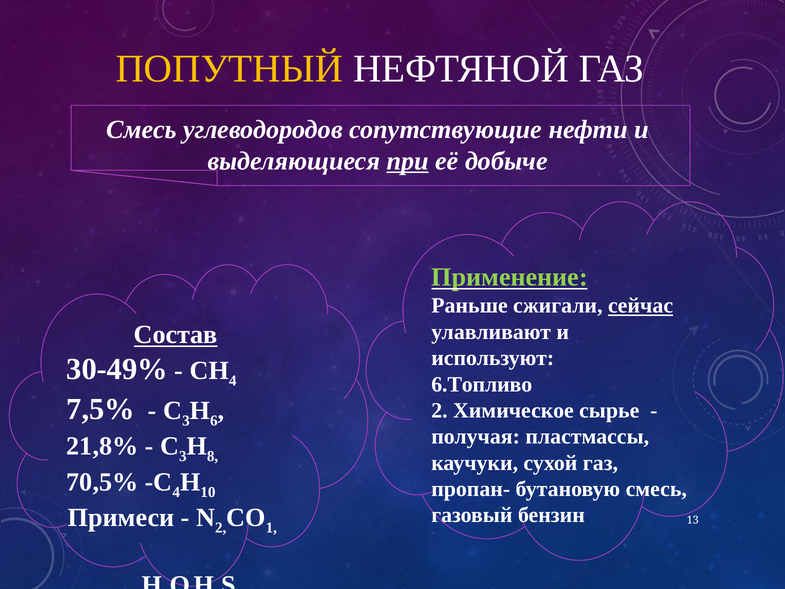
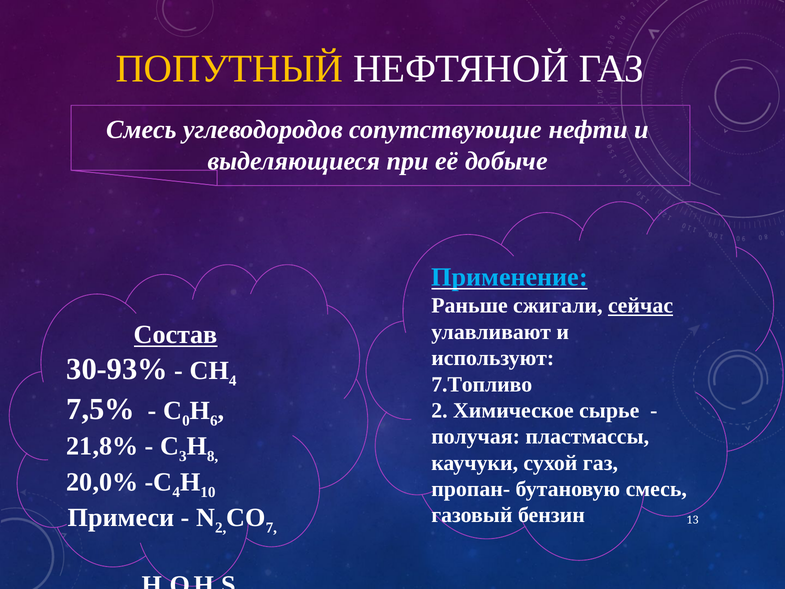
при underline: present -> none (408, 161)
Применение colour: light green -> light blue (510, 277)
30-49%: 30-49% -> 30-93% (117, 369)
6.Топливо: 6.Топливо -> 7.Топливо (482, 384)
3: 3 -> 0 (186, 421)
70,5%: 70,5% -> 20,0% (102, 482)
1: 1 -> 7 (271, 528)
